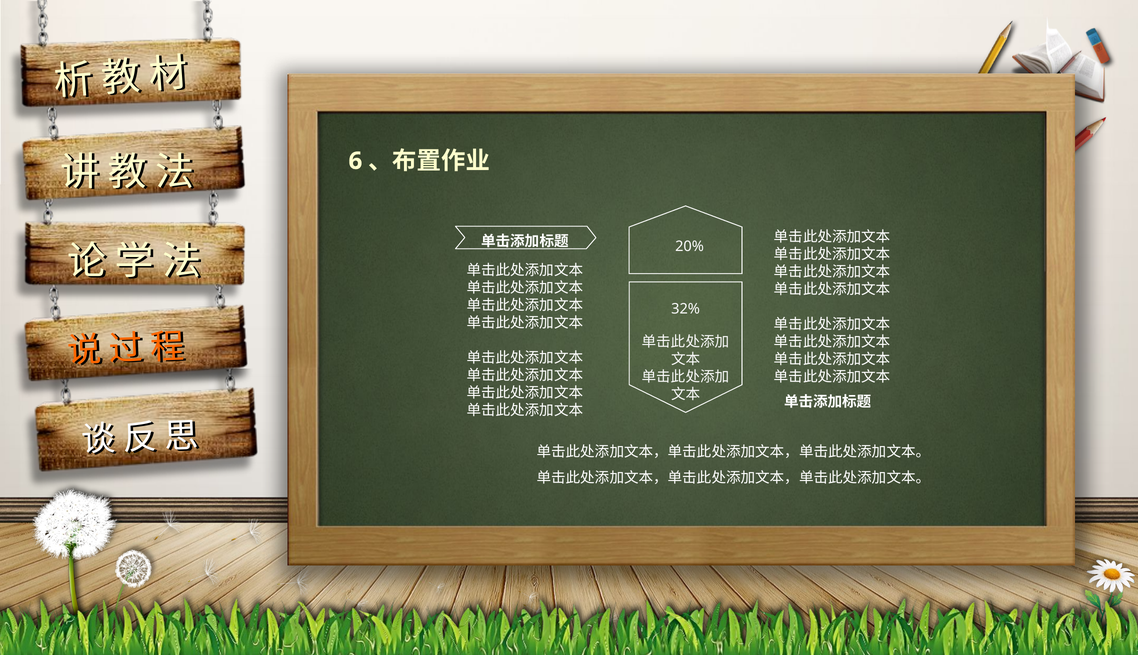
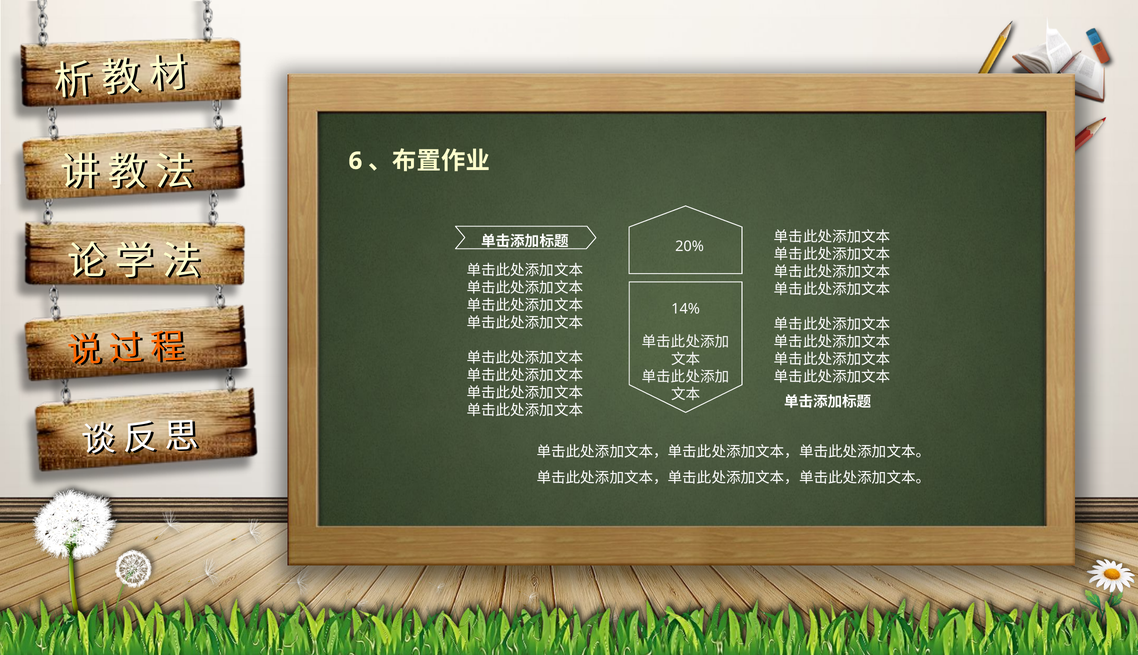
32%: 32% -> 14% (686, 309)
